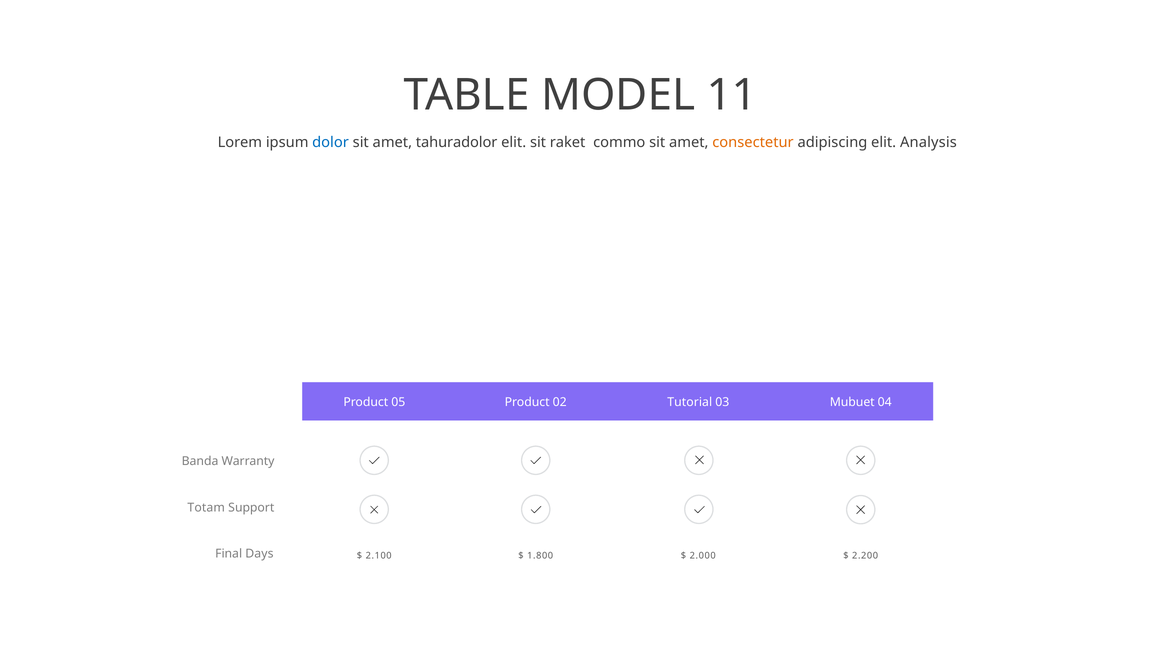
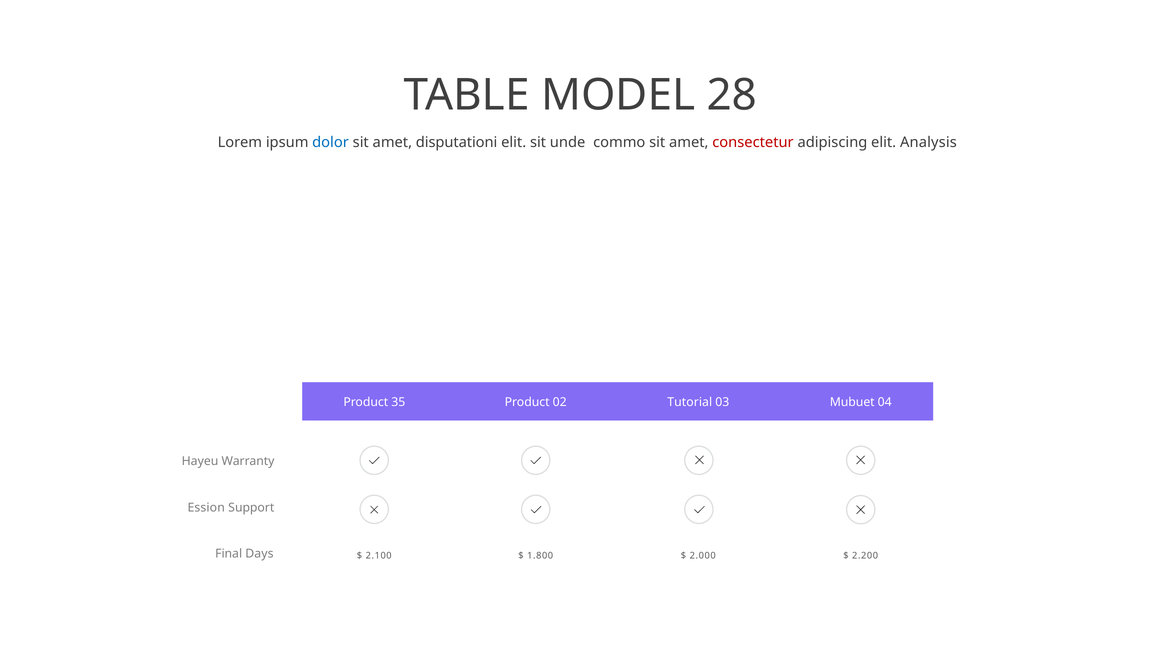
11: 11 -> 28 (732, 95)
tahuradolor: tahuradolor -> disputationi (457, 142)
raket: raket -> unde (568, 142)
consectetur colour: orange -> red (753, 142)
05: 05 -> 35 (398, 403)
Banda: Banda -> Hayeu (200, 462)
Totam: Totam -> Ession (206, 508)
